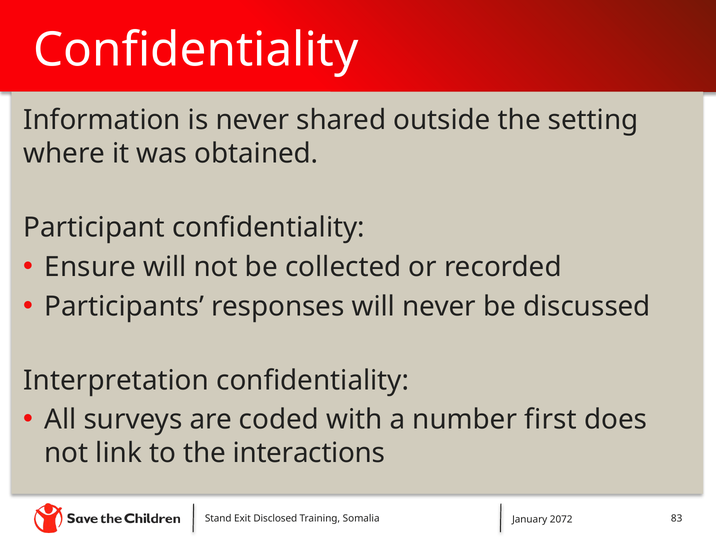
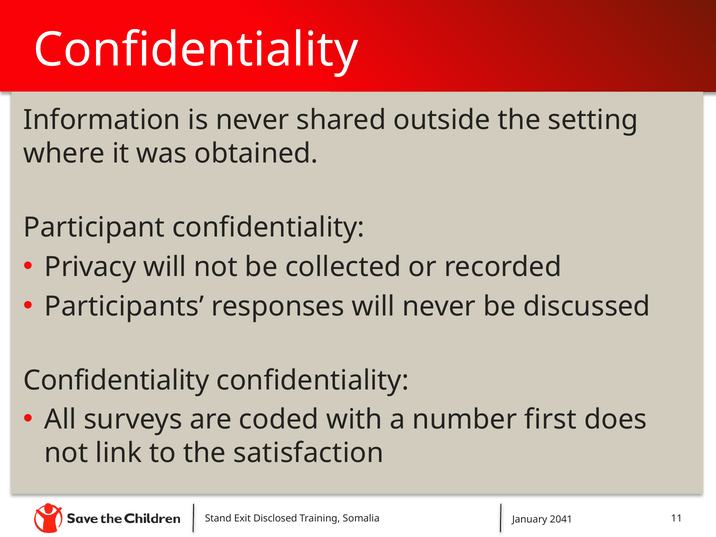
Ensure: Ensure -> Privacy (90, 267)
Interpretation: Interpretation -> Confidentiality (116, 380)
interactions: interactions -> satisfaction (309, 453)
83: 83 -> 11 (677, 519)
2072: 2072 -> 2041 (561, 519)
